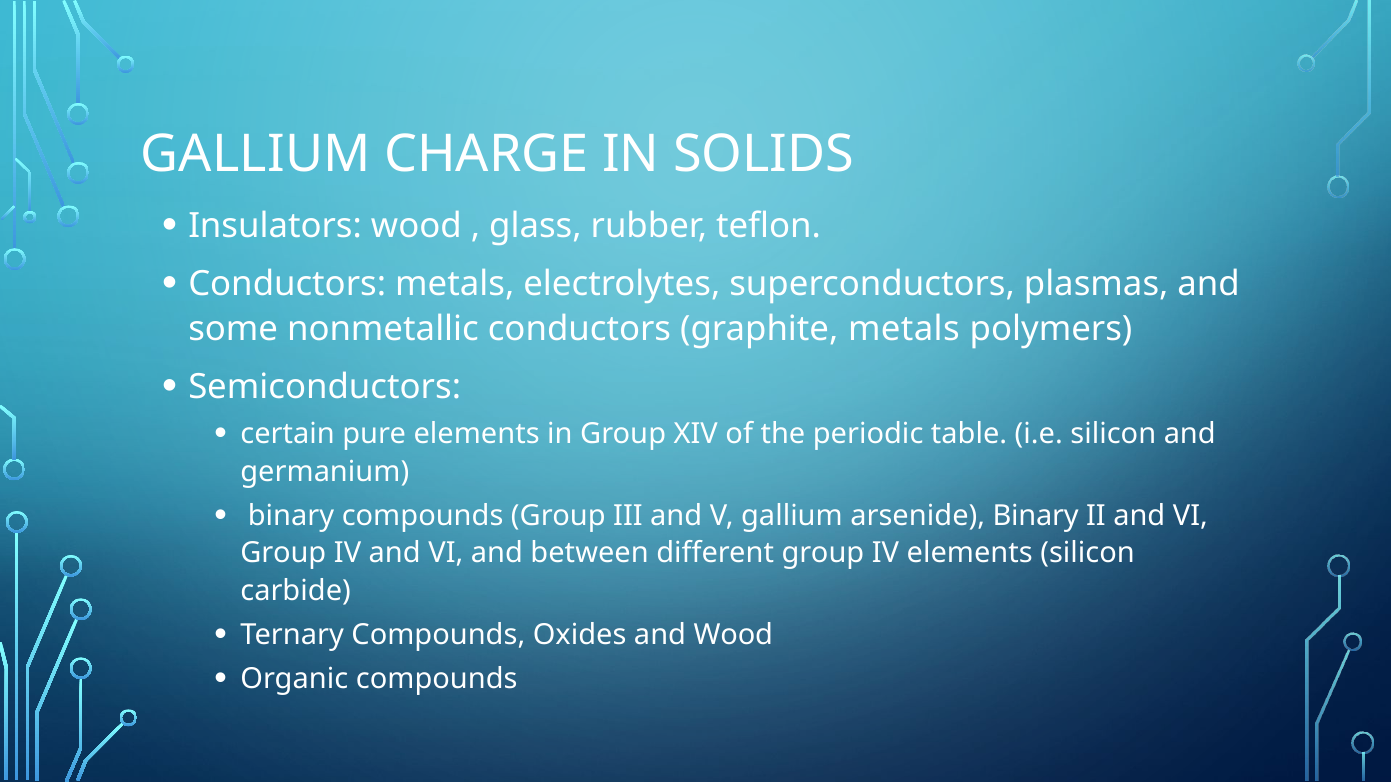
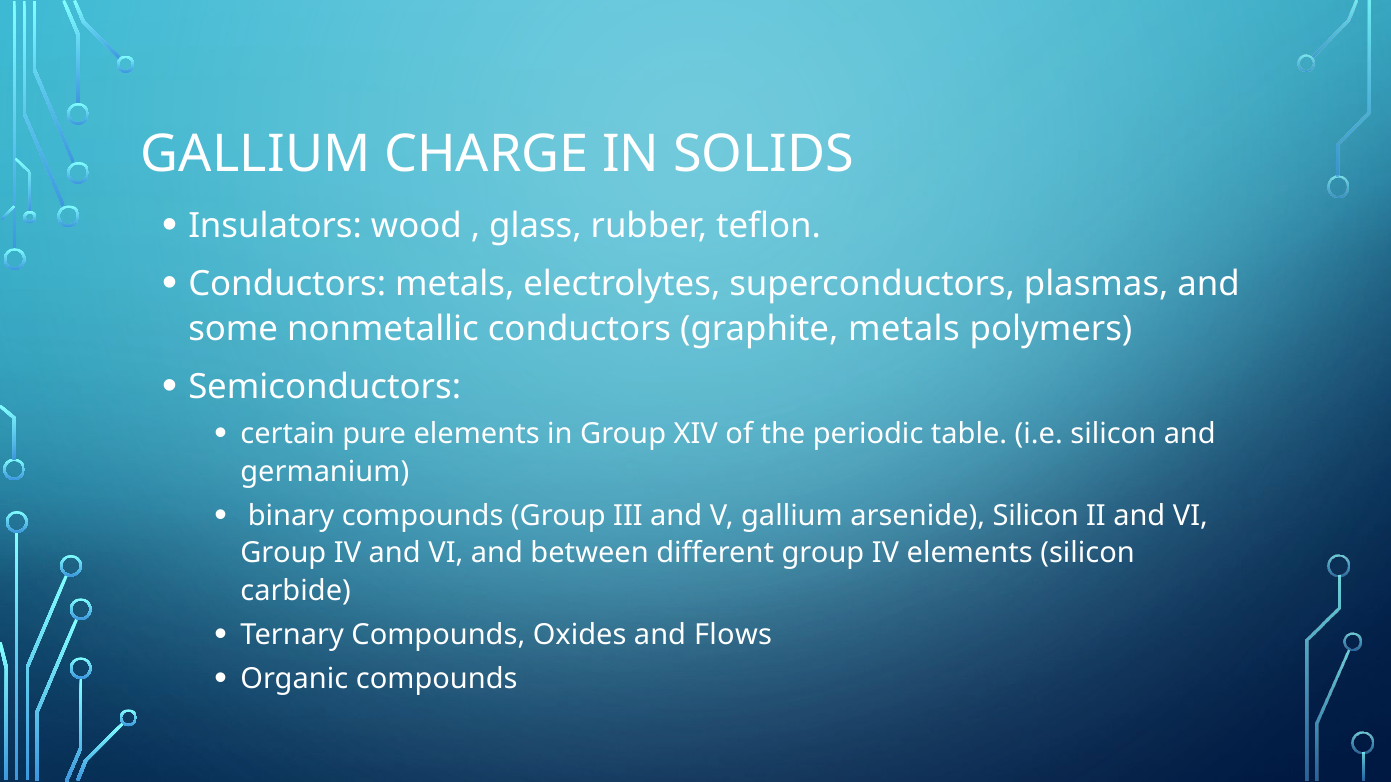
arsenide Binary: Binary -> Silicon (1036, 516)
and Wood: Wood -> Flows (733, 635)
